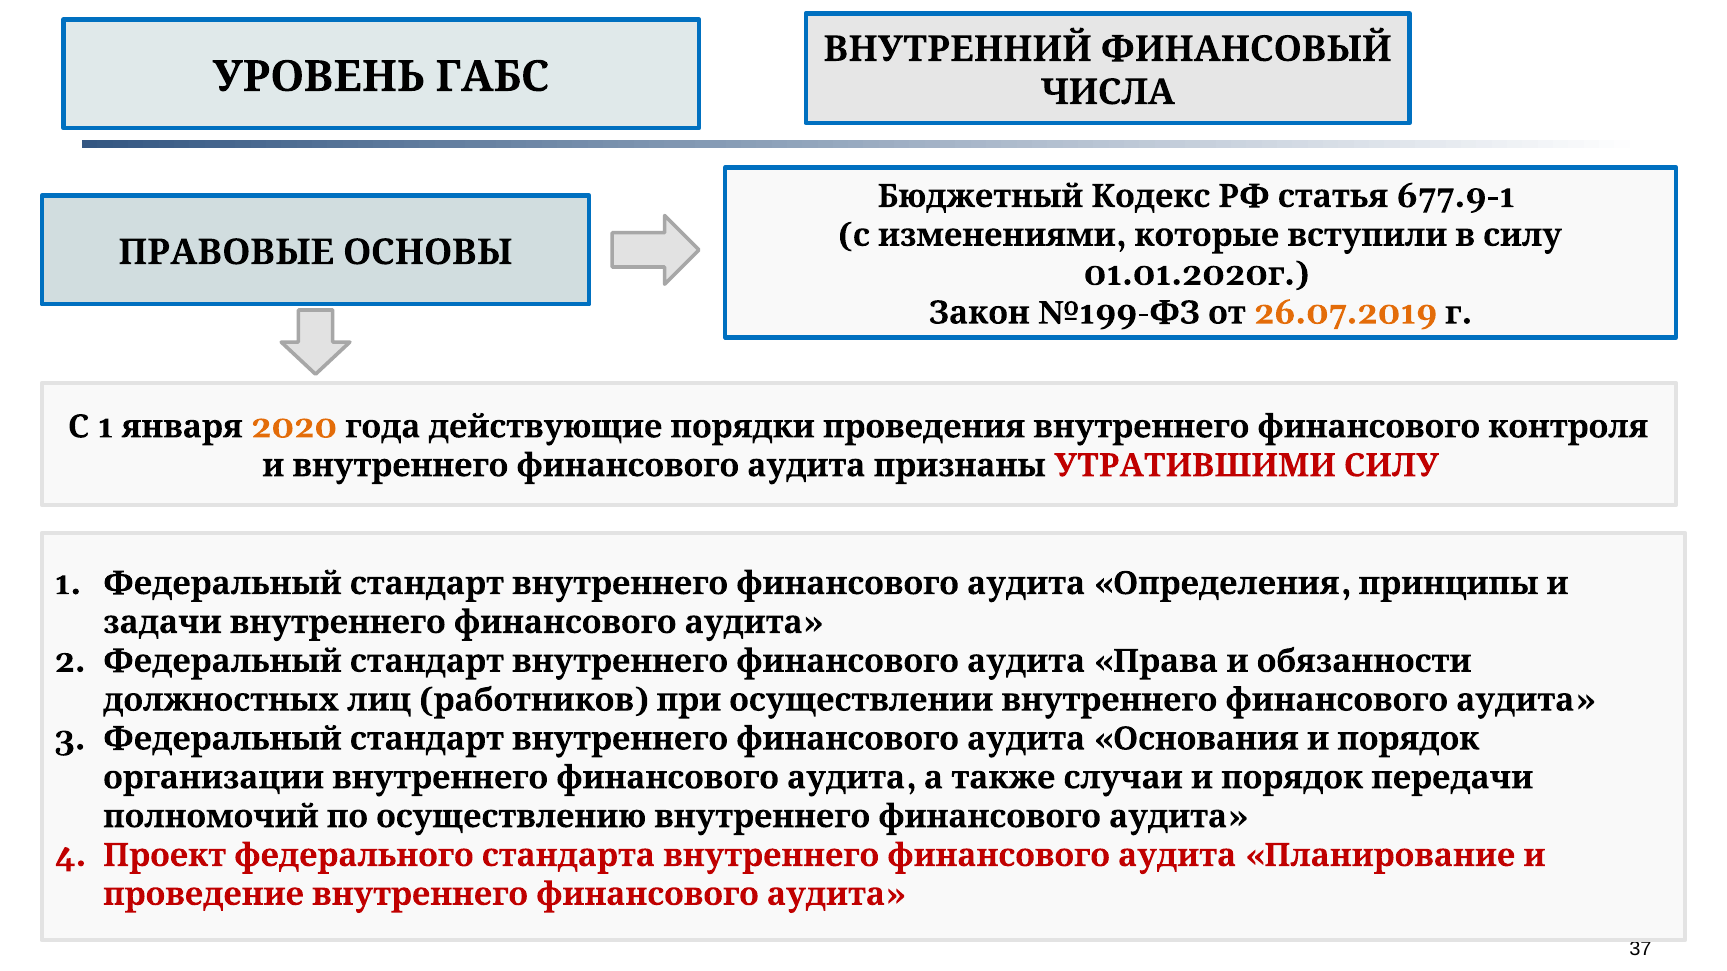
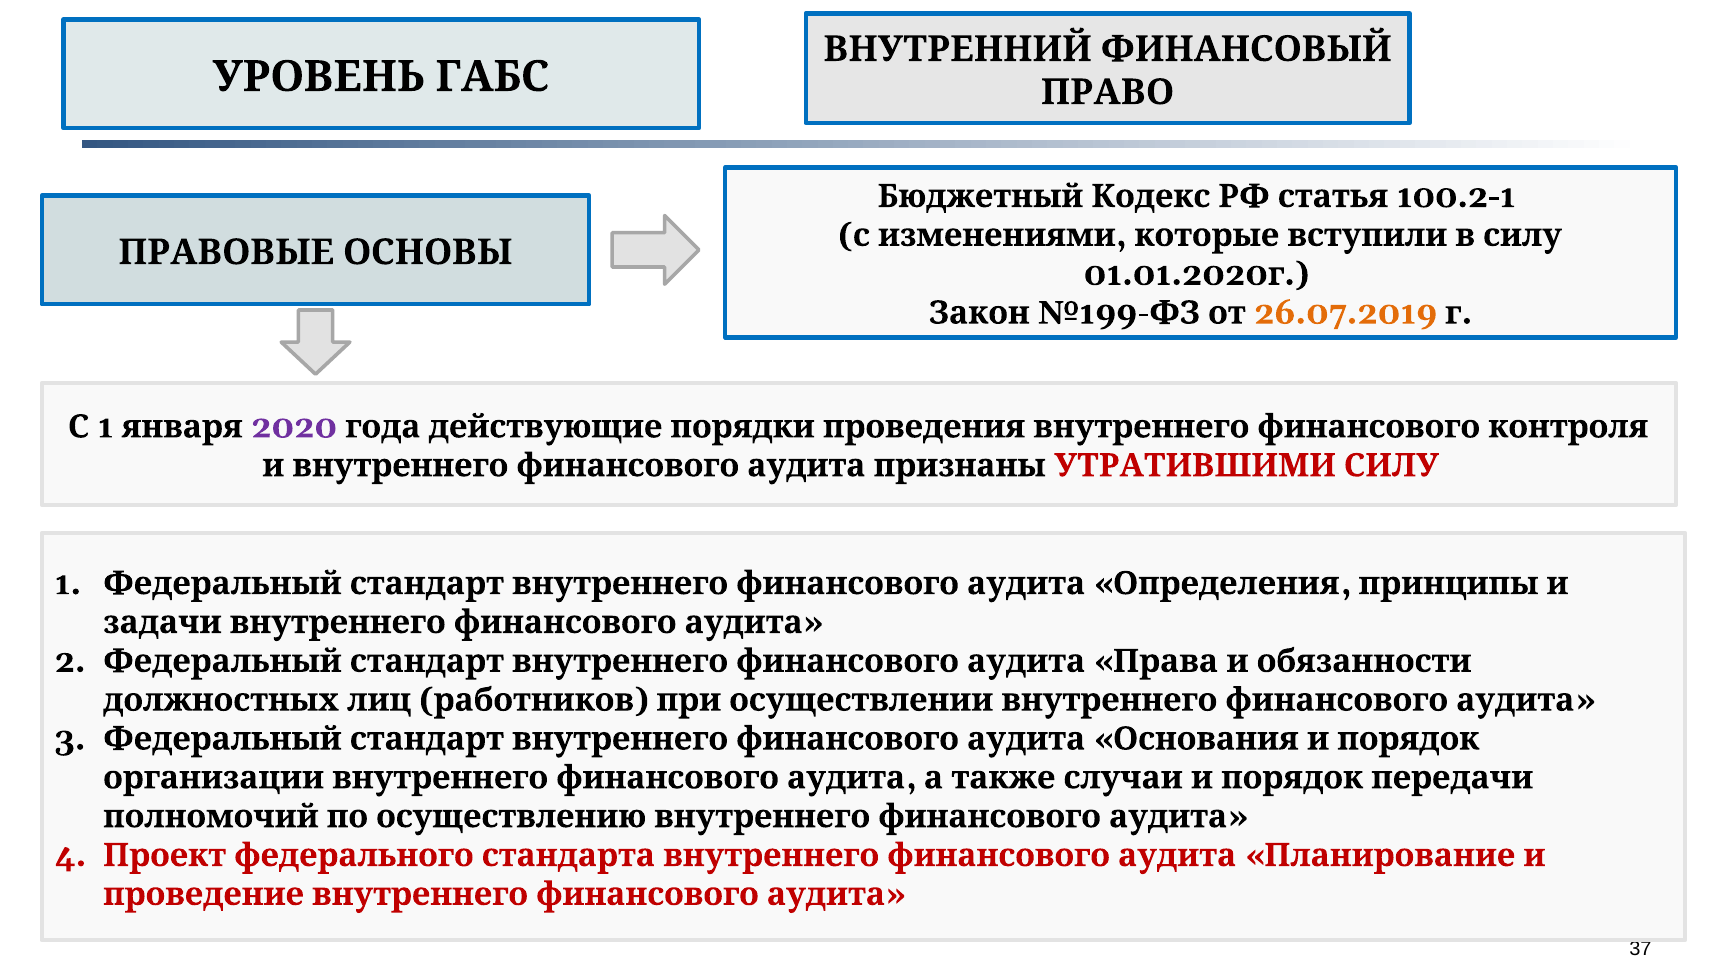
ЧИСЛА: ЧИСЛА -> ПРАВО (1108, 92)
677.9-1: 677.9-1 -> 100.2-1 (1456, 197)
2020 colour: orange -> purple (294, 427)
